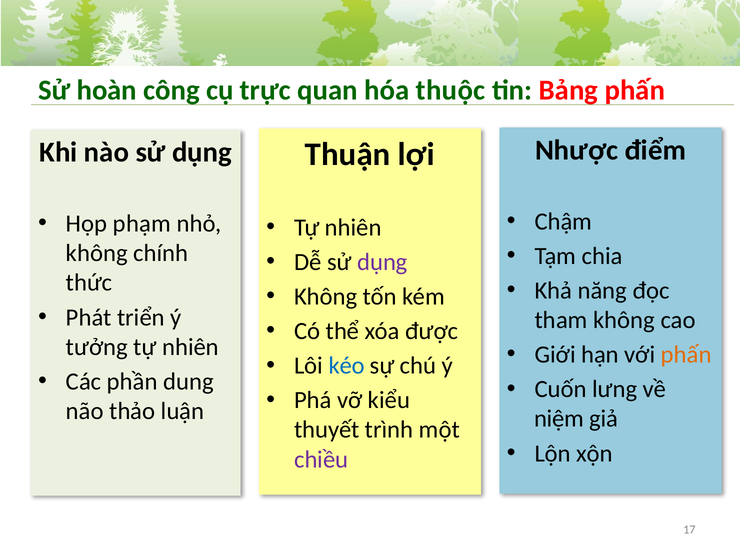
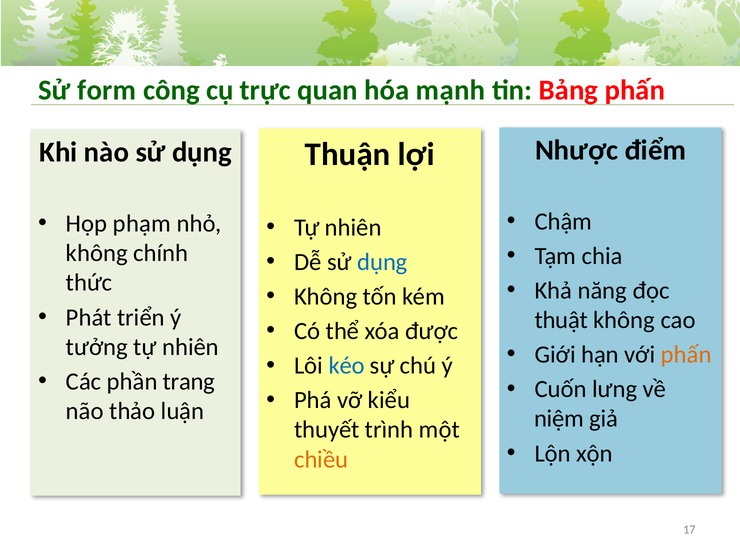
hoàn: hoàn -> form (107, 90)
thuộc: thuộc -> mạnh (451, 90)
dụng colour: purple -> blue (382, 262)
tham: tham -> thuật (561, 320)
dung: dung -> trang (189, 381)
chiều colour: purple -> orange (321, 459)
